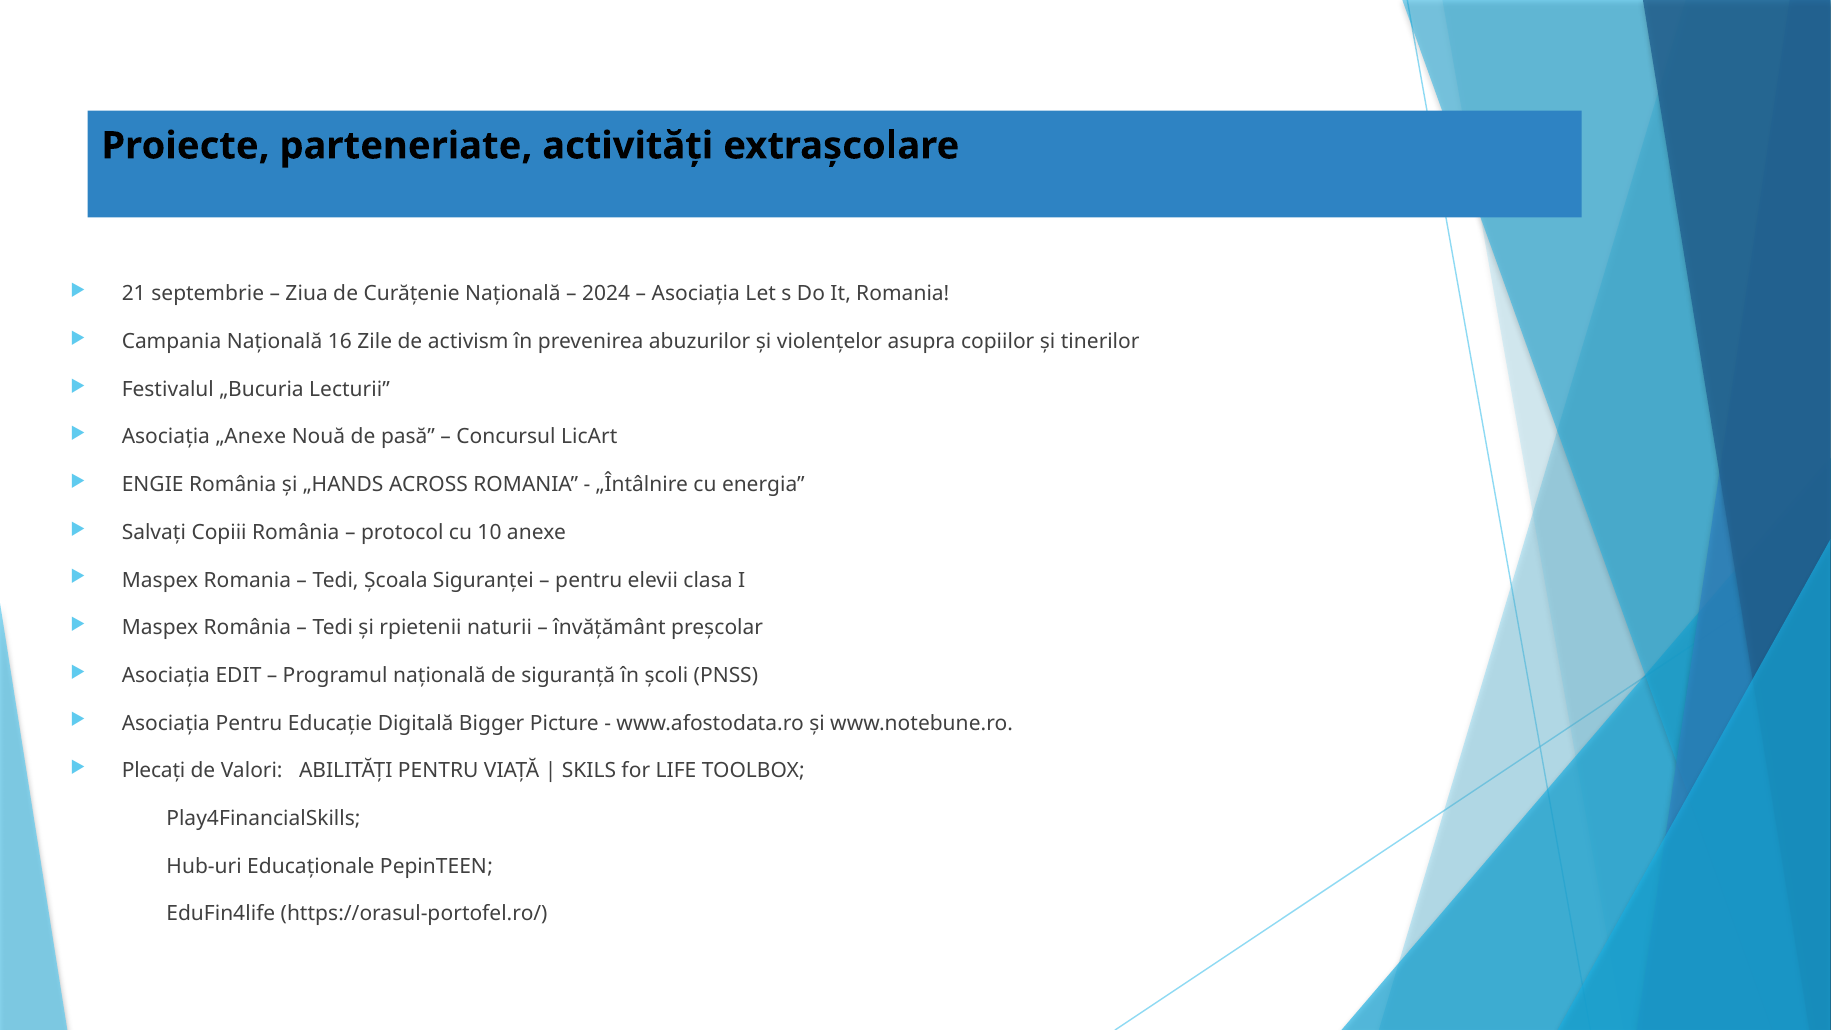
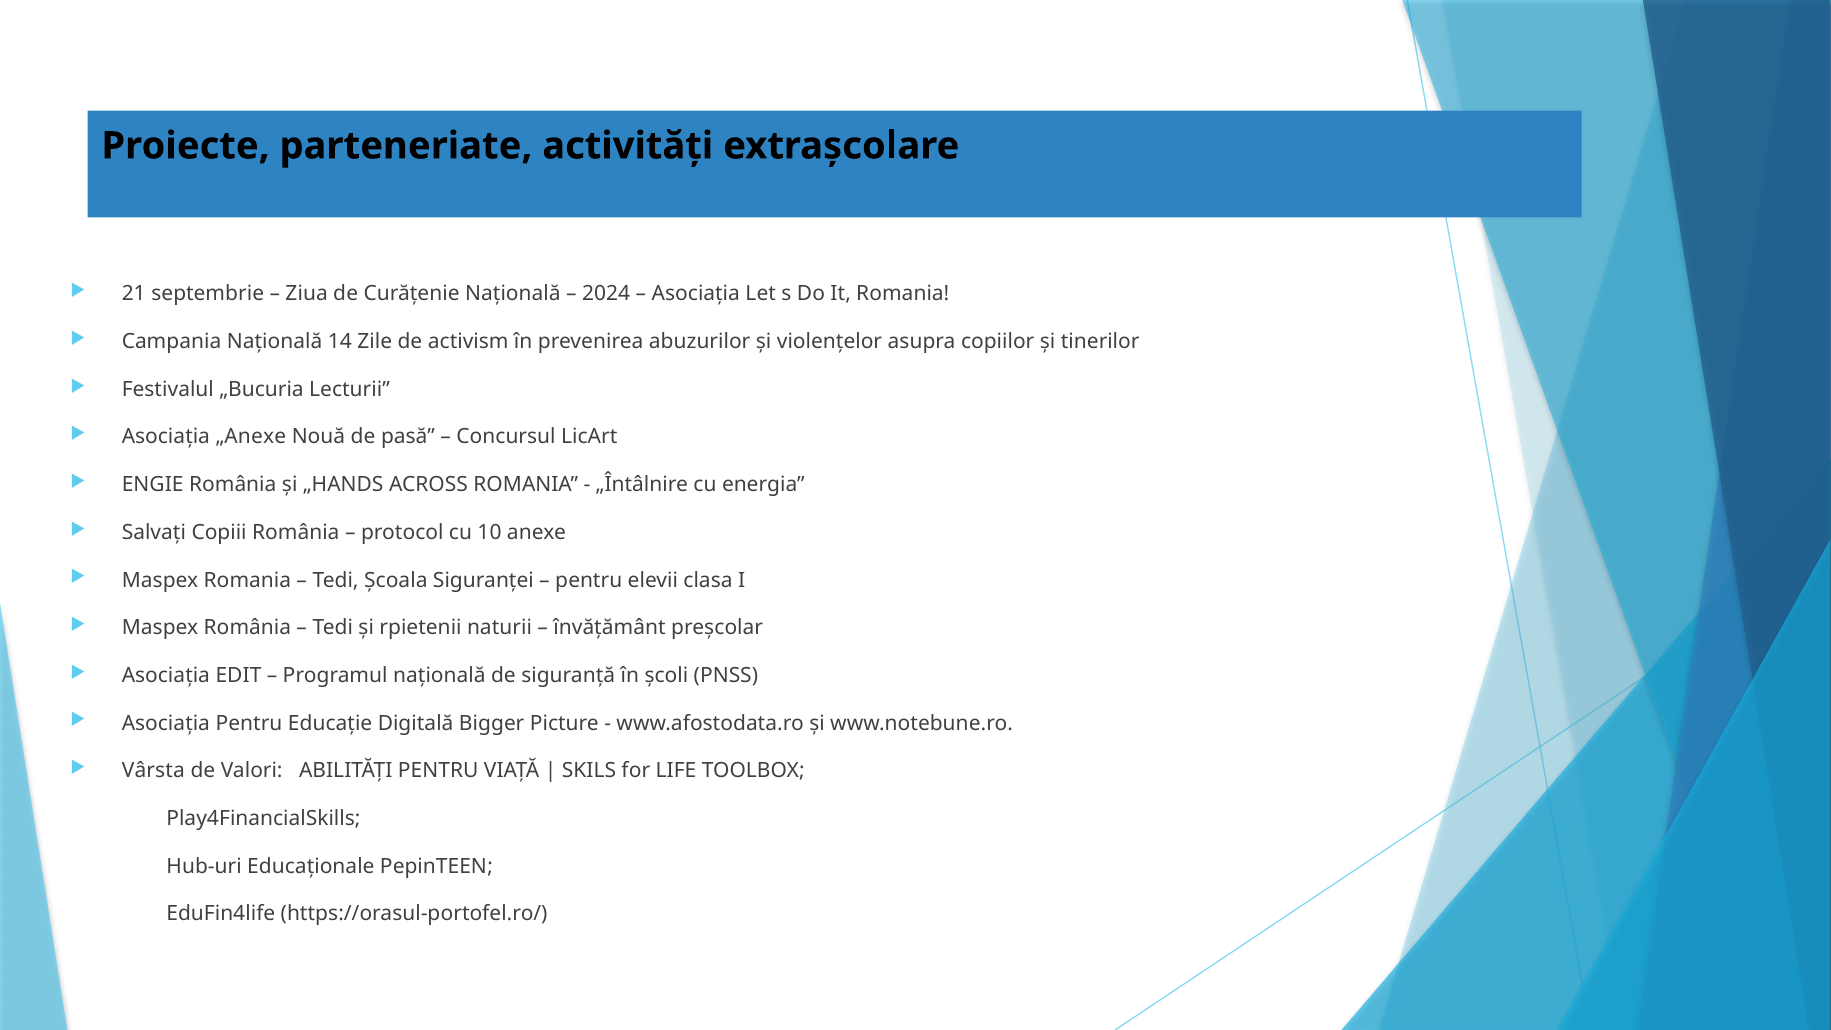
16: 16 -> 14 (340, 342)
Plecați: Plecați -> Vârsta (153, 771)
